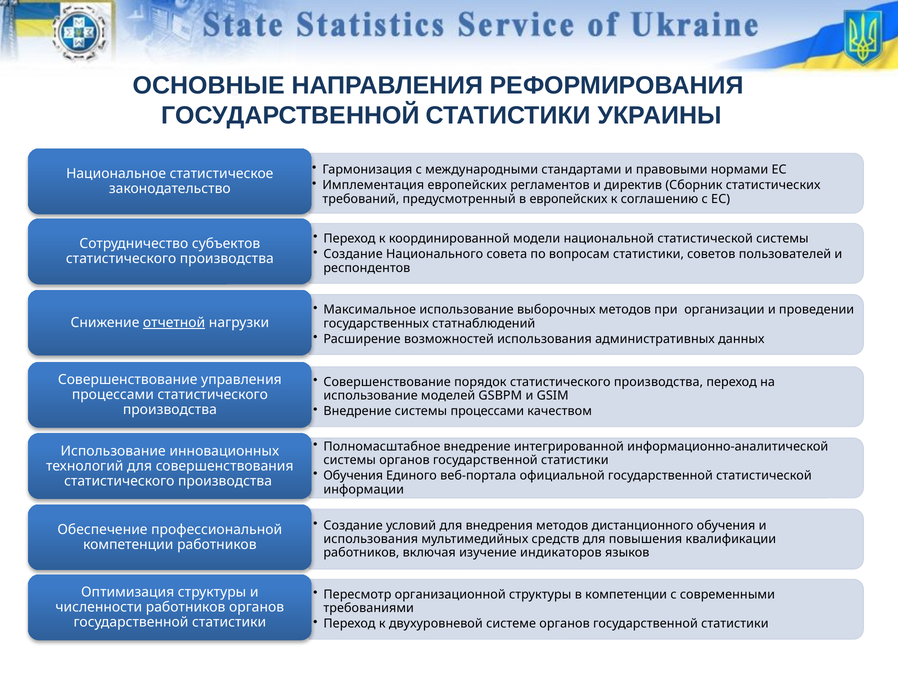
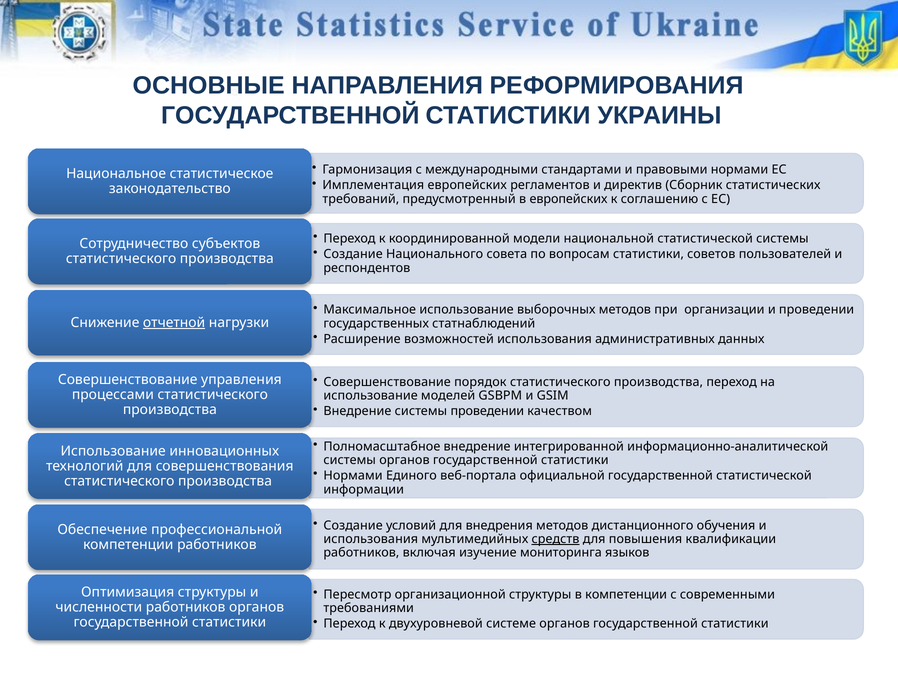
системы процессами: процессами -> проведении (487, 412)
Обучения: Обучения -> Нормами (353, 476)
средств underline: none -> present (556, 539)
индикаторов: индикаторов -> мониторинга (561, 553)
